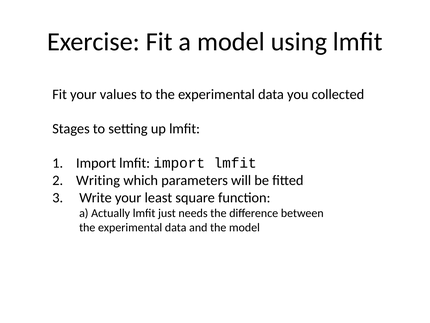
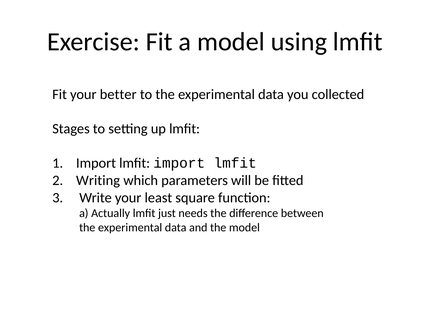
values: values -> better (118, 94)
